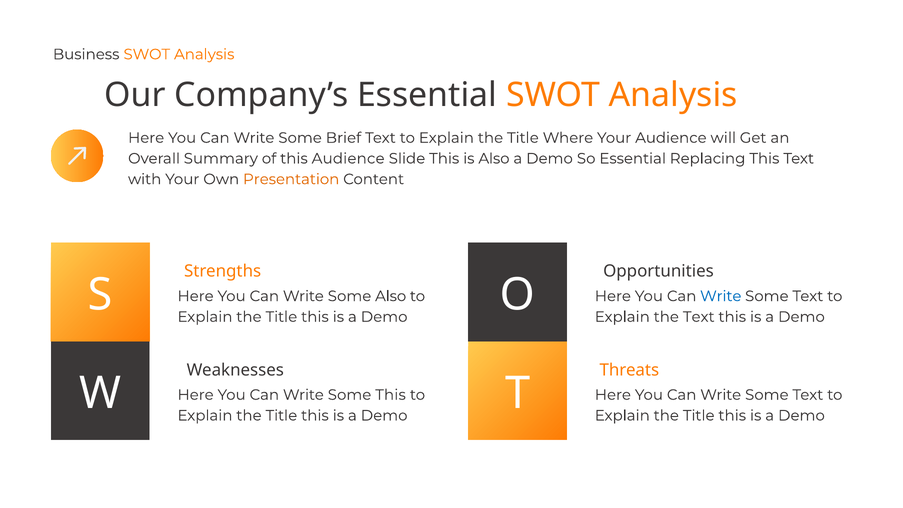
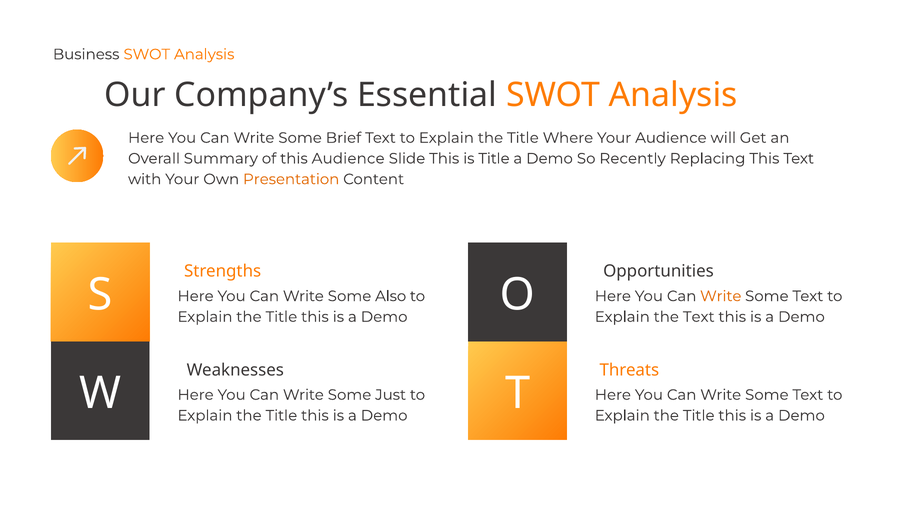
is Also: Also -> Title (494, 159)
So Essential: Essential -> Recently (633, 159)
Write colour: blue -> orange (721, 296)
Some This: This -> Just (391, 395)
